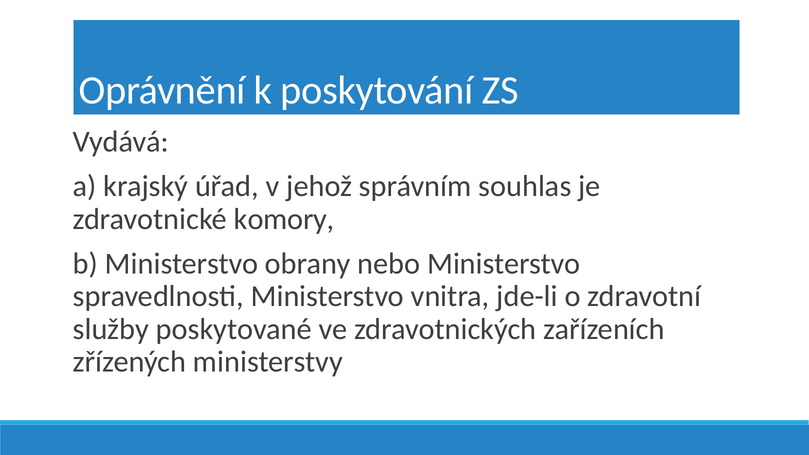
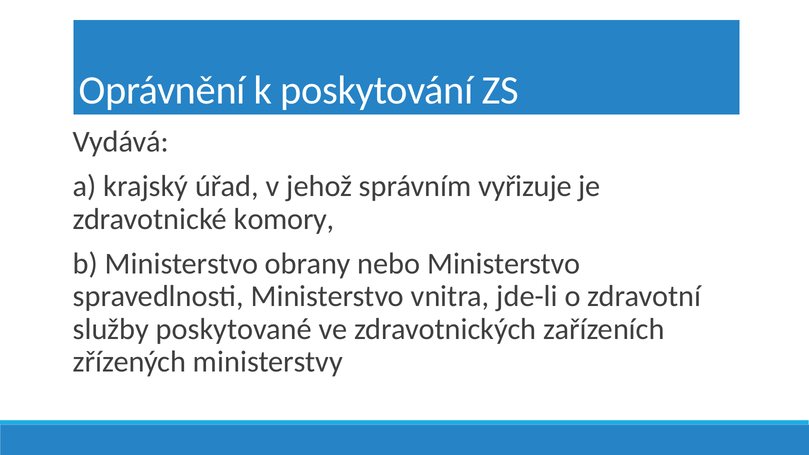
souhlas: souhlas -> vyřizuje (525, 186)
